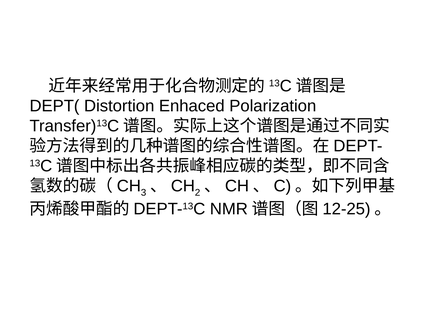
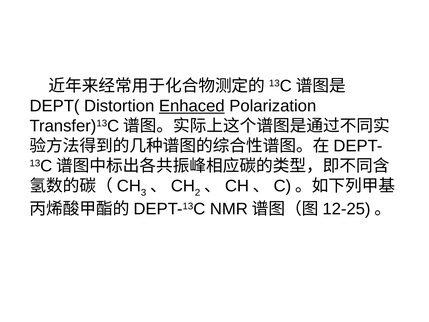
Enhaced underline: none -> present (192, 106)
